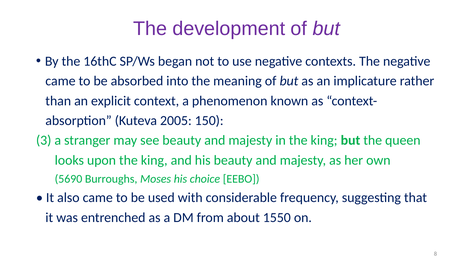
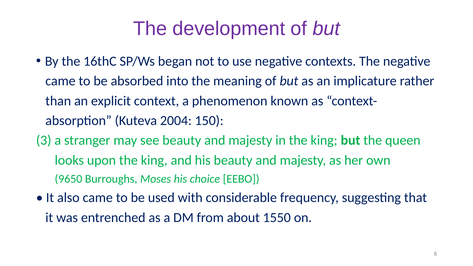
2005: 2005 -> 2004 (176, 121)
5690: 5690 -> 9650 (69, 179)
